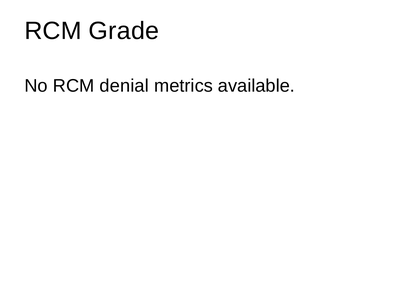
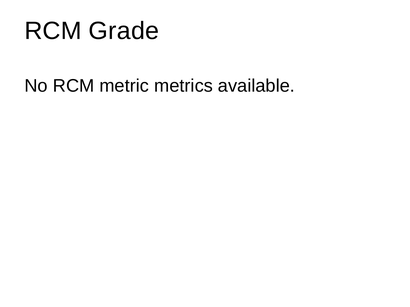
denial: denial -> metric (124, 86)
